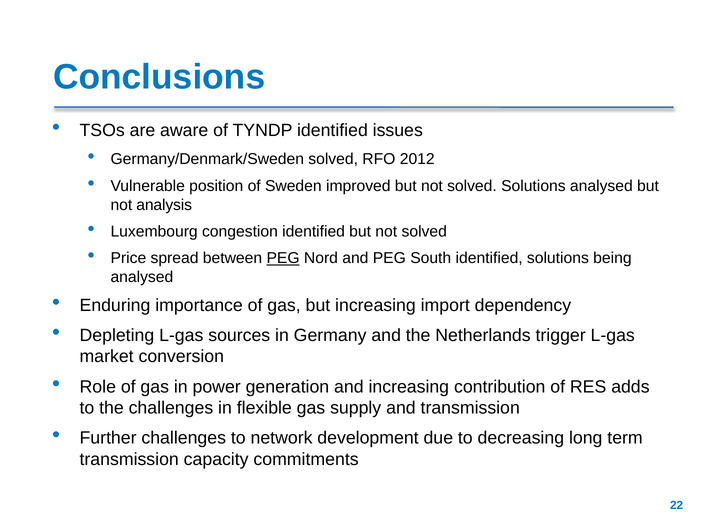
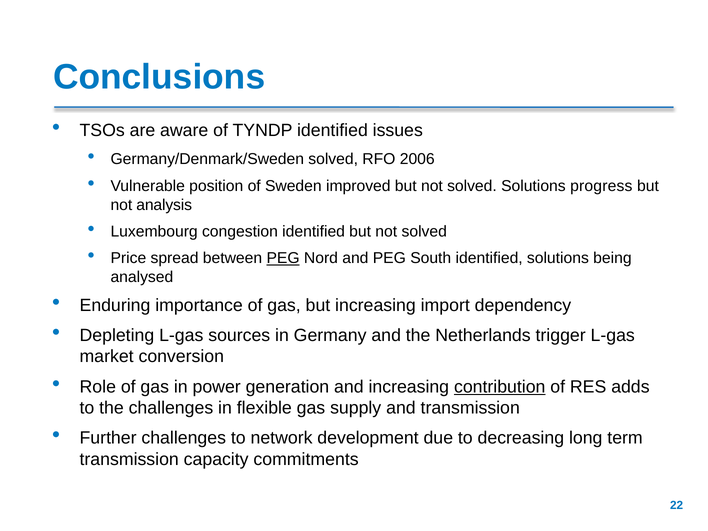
2012: 2012 -> 2006 (417, 159)
Solutions analysed: analysed -> progress (601, 186)
contribution underline: none -> present (500, 387)
